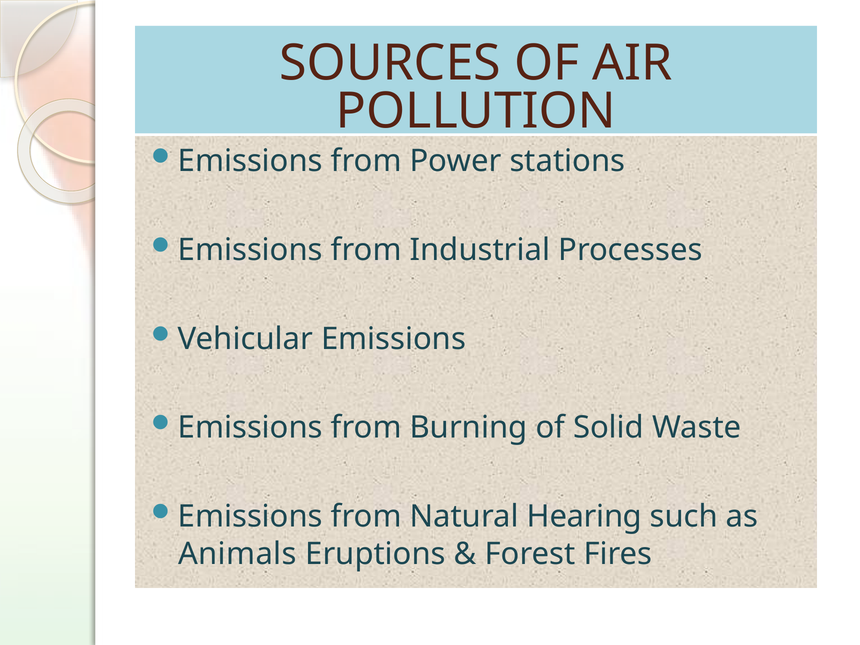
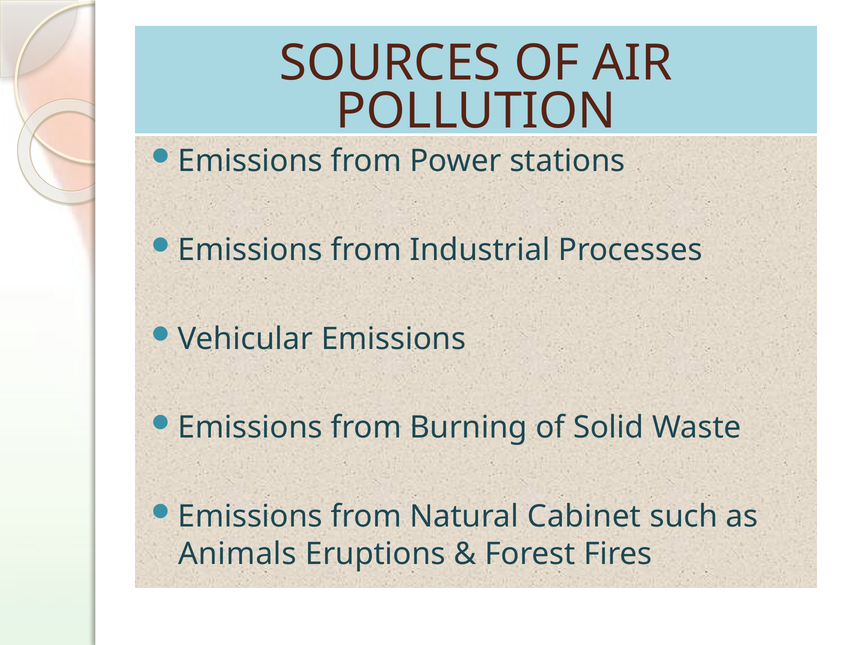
Hearing: Hearing -> Cabinet (584, 517)
